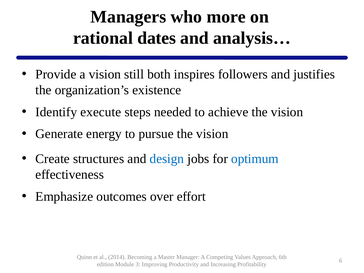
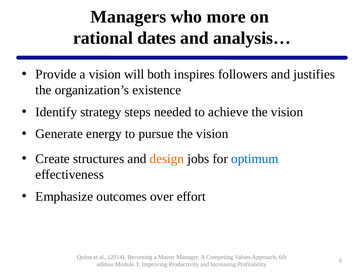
still: still -> will (134, 74)
execute: execute -> strategy (101, 112)
design colour: blue -> orange (167, 159)
